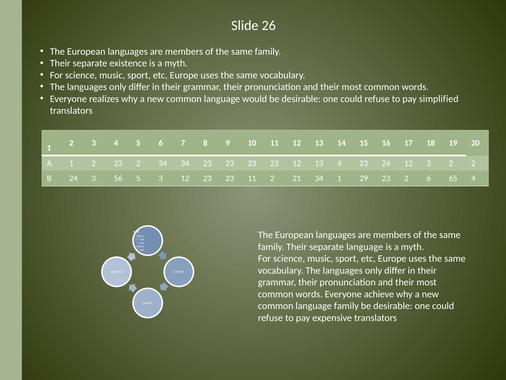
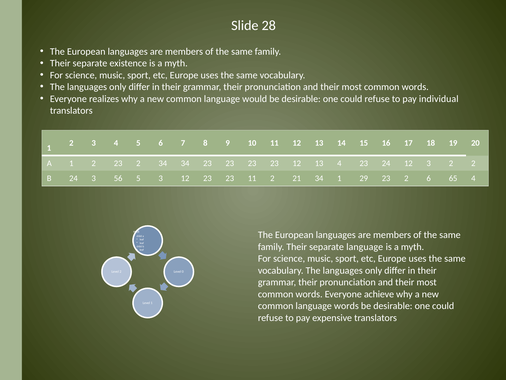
26: 26 -> 28 (269, 25)
simplified: simplified -> individual (439, 99)
language family: family -> words (346, 306)
